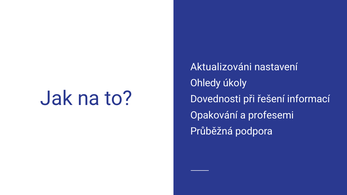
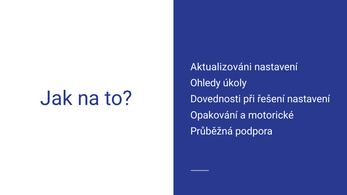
řešení informací: informací -> nastavení (309, 99)
profesemi: profesemi -> motorické (271, 115)
